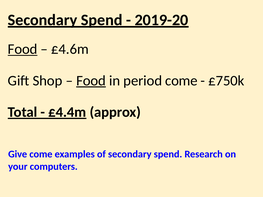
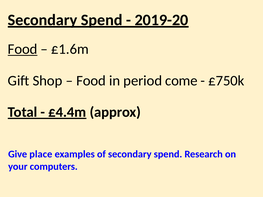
£4.6m: £4.6m -> £1.6m (70, 49)
Food underline: present -> none (91, 81)
Give come: come -> place (41, 154)
